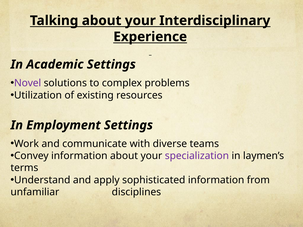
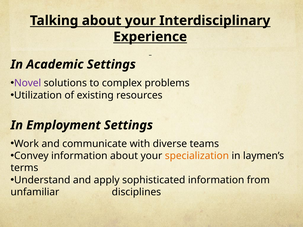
specialization colour: purple -> orange (197, 156)
